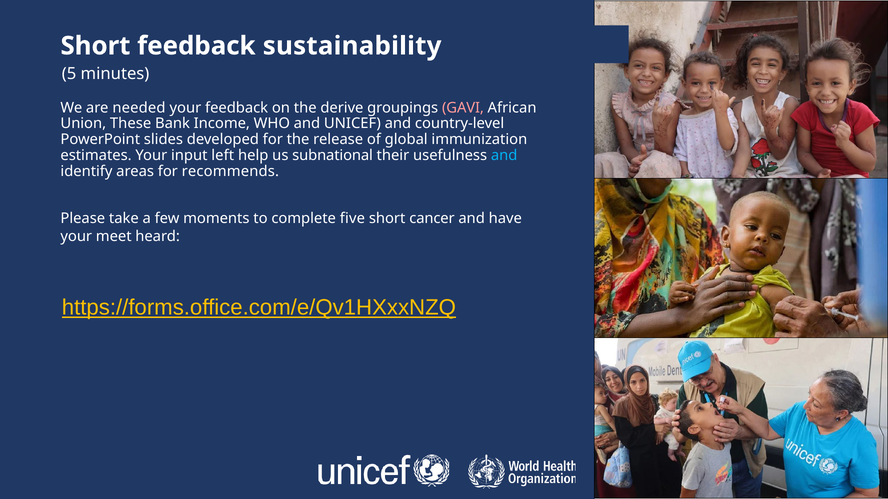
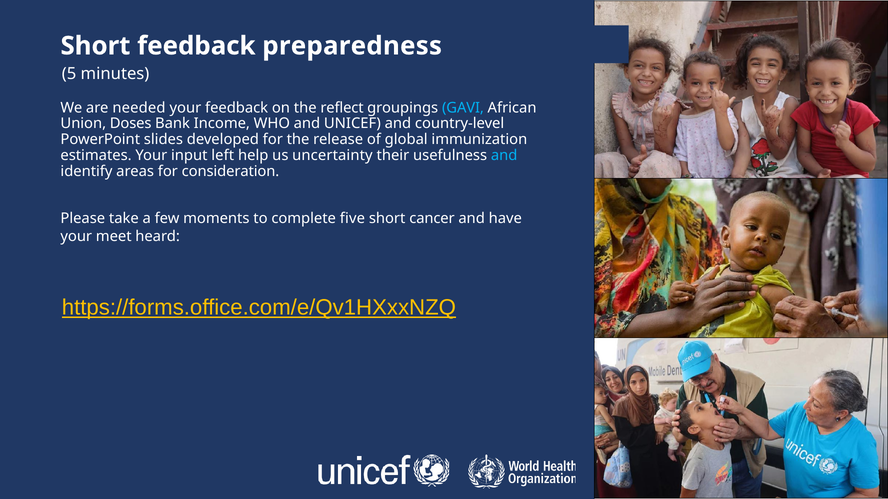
sustainability: sustainability -> preparedness (352, 46)
derive: derive -> reflect (342, 108)
GAVI colour: pink -> light blue (463, 108)
These: These -> Doses (131, 124)
subnational: subnational -> uncertainty (332, 156)
recommends: recommends -> consideration (230, 172)
